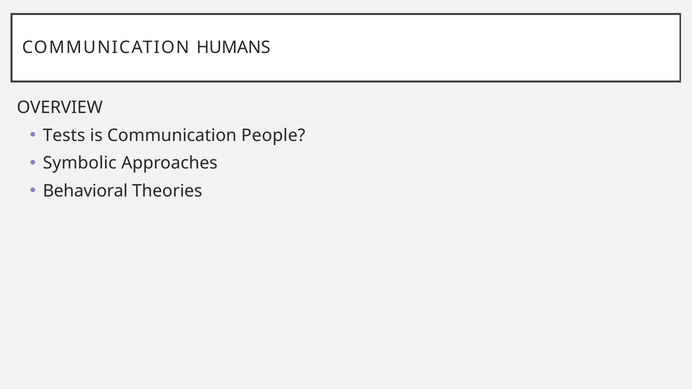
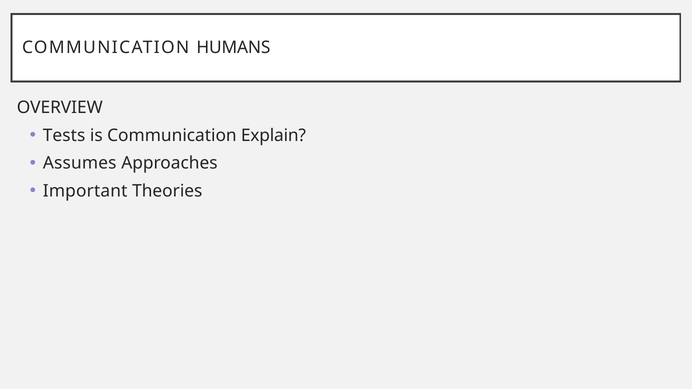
People: People -> Explain (273, 135)
Symbolic: Symbolic -> Assumes (80, 163)
Behavioral: Behavioral -> Important (85, 191)
